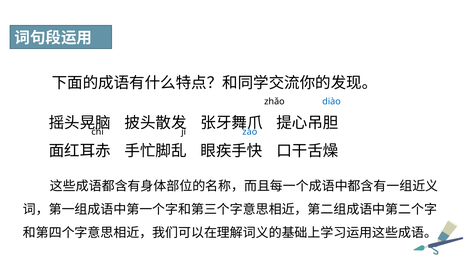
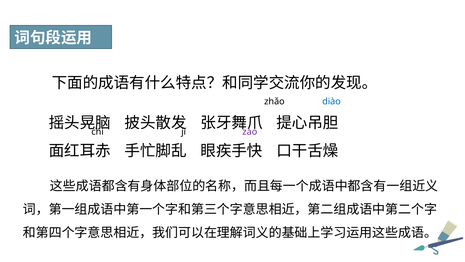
zào colour: blue -> purple (250, 132)
